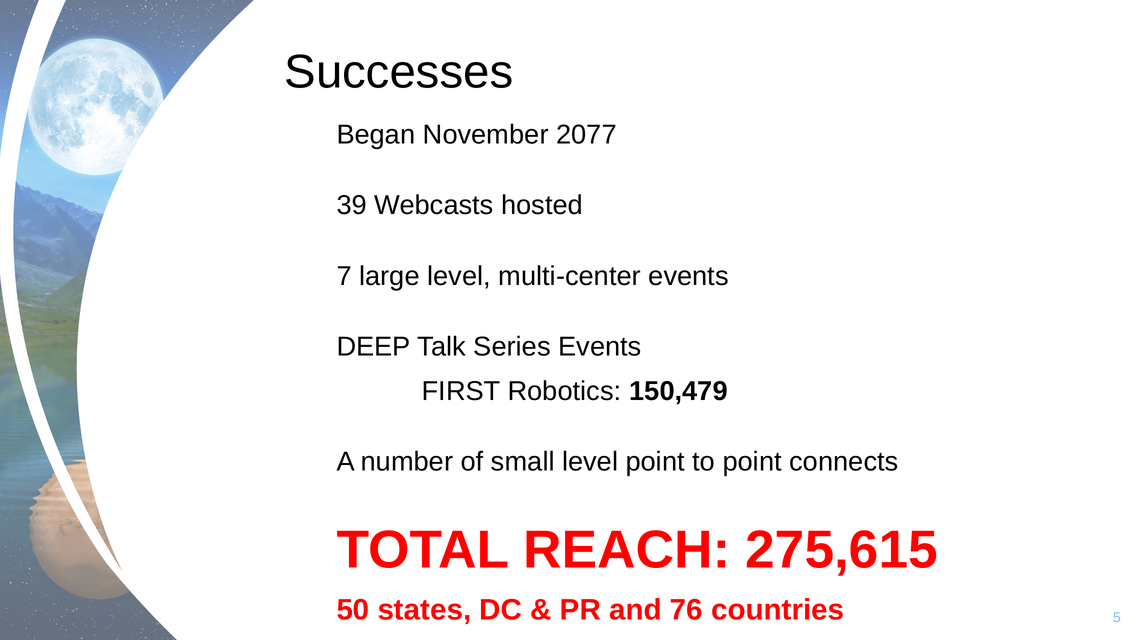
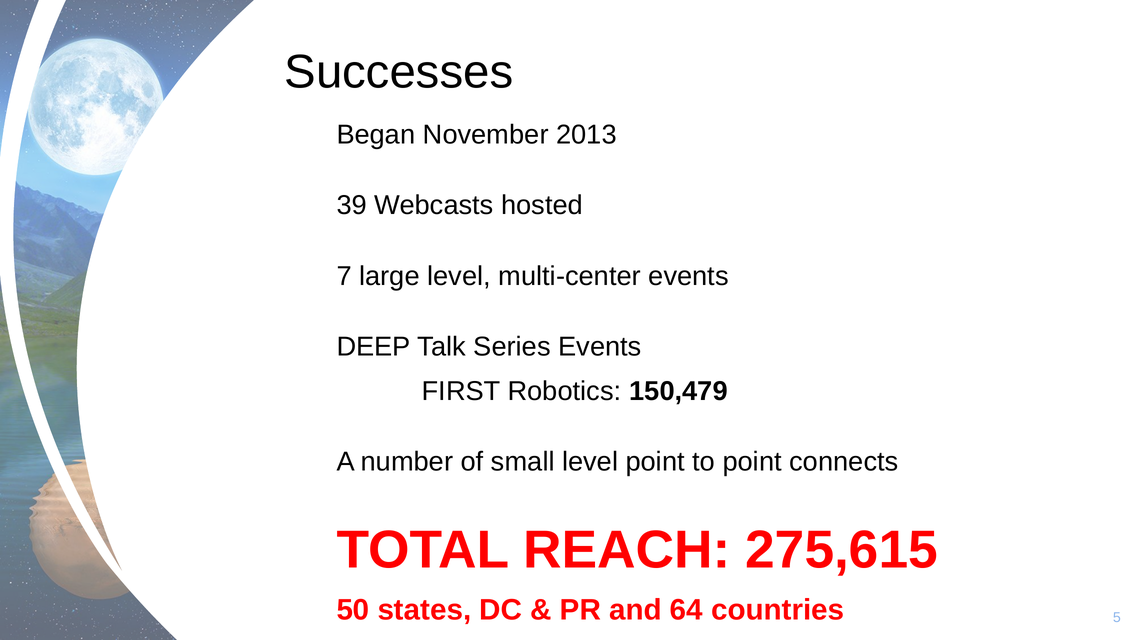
2077: 2077 -> 2013 (586, 135)
76: 76 -> 64 (686, 610)
